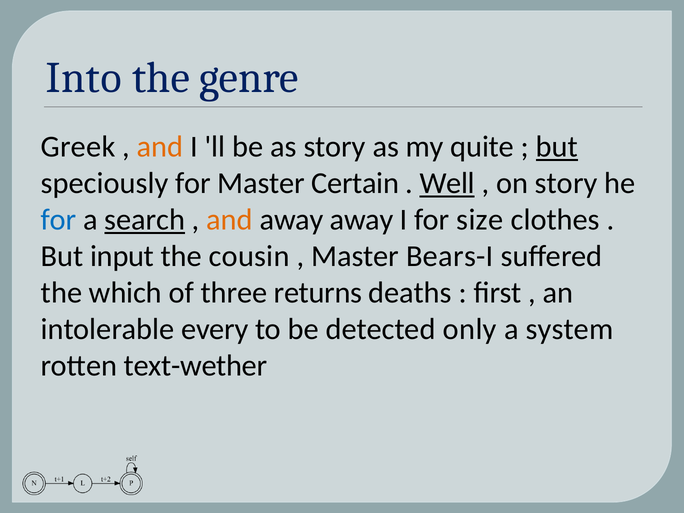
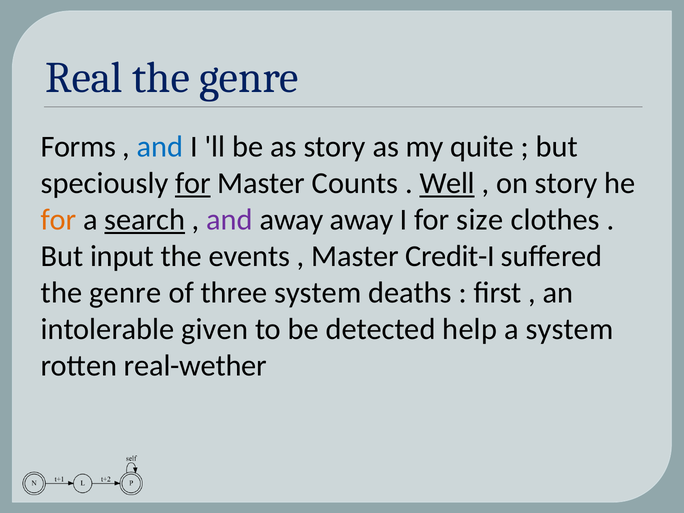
Into: Into -> Real (84, 78)
Greek: Greek -> Forms (78, 147)
and colour: orange -> blue (160, 147)
but underline: present -> none (557, 147)
for underline: none -> present (193, 183)
Certain: Certain -> Counts (355, 183)
for colour: blue -> orange (59, 220)
and colour: orange -> purple (230, 220)
cousin: cousin -> events (249, 256)
Bears-I: Bears-I -> Credit-I (450, 256)
which: which -> genre (125, 293)
three returns: returns -> system (318, 293)
every: every -> given (215, 329)
only: only -> help (470, 329)
text-wether: text-wether -> real-wether (195, 366)
